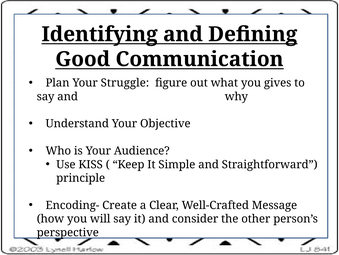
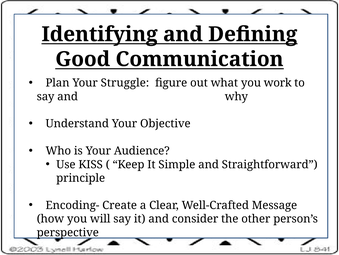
gives: gives -> work (278, 83)
